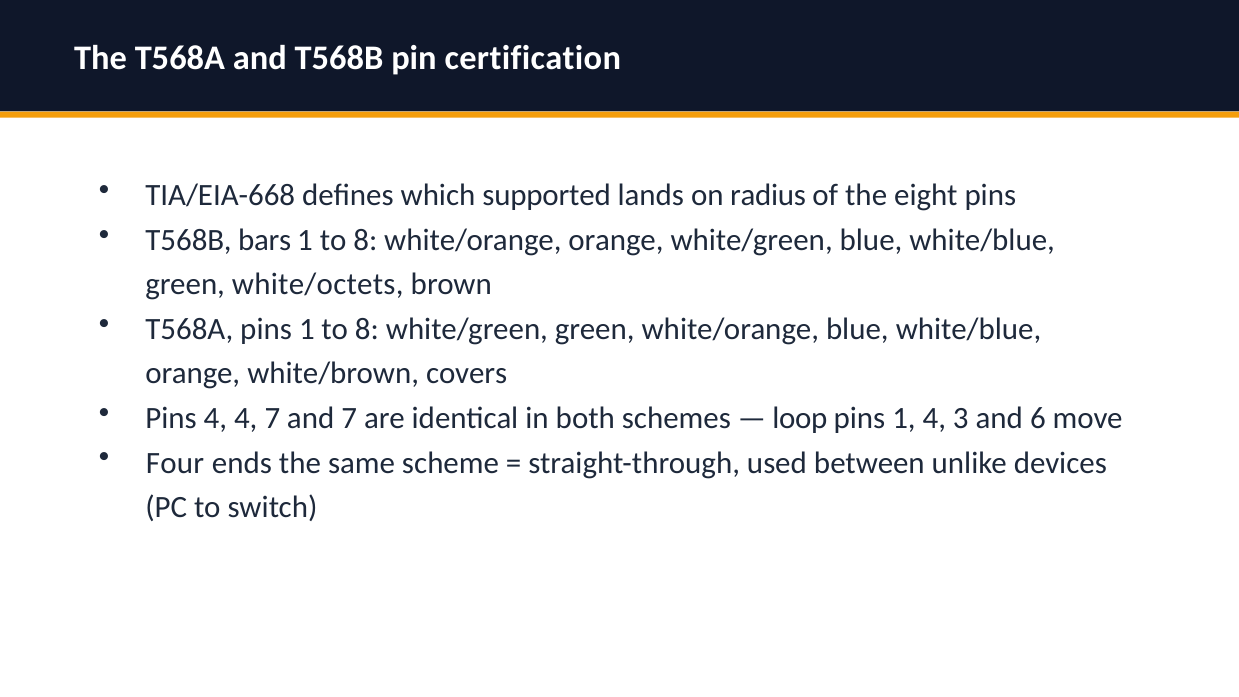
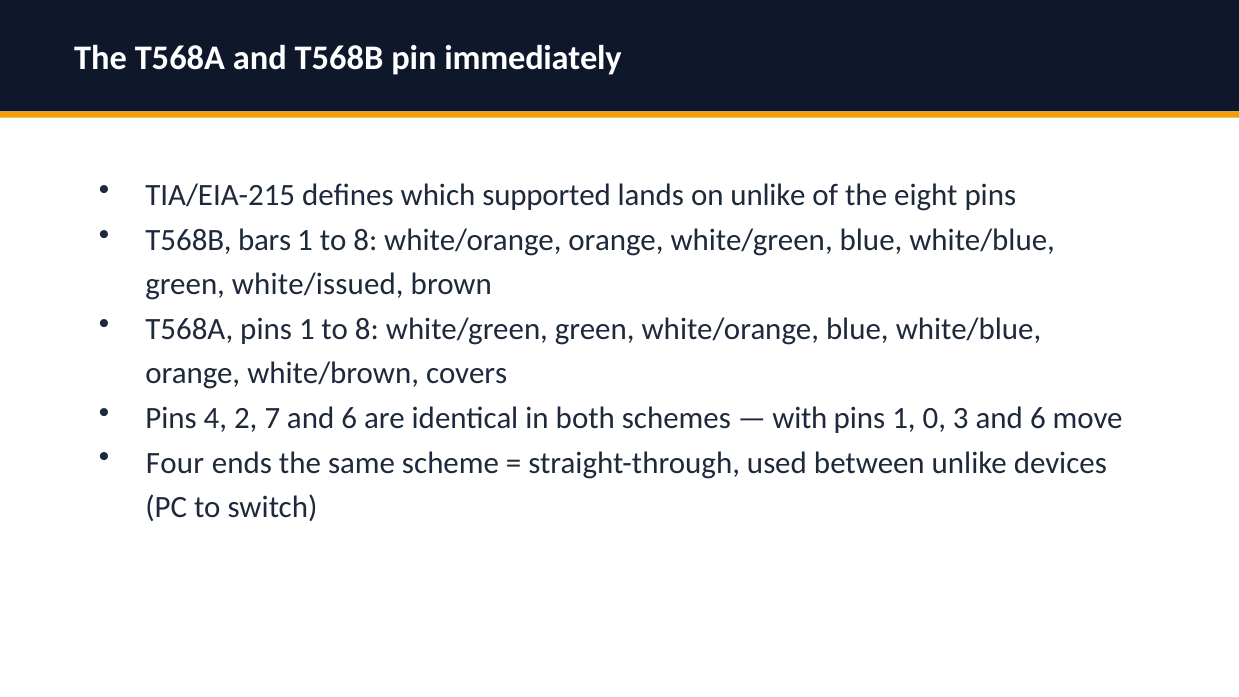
certification: certification -> immediately (533, 58)
TIA/EIA-668: TIA/EIA-668 -> TIA/EIA-215 (220, 195)
on radius: radius -> unlike (768, 195)
white/octets: white/octets -> white/issued (318, 284)
4 4: 4 -> 2 (246, 418)
7 and 7: 7 -> 6 (349, 418)
loop: loop -> with (800, 418)
1 4: 4 -> 0 (934, 418)
